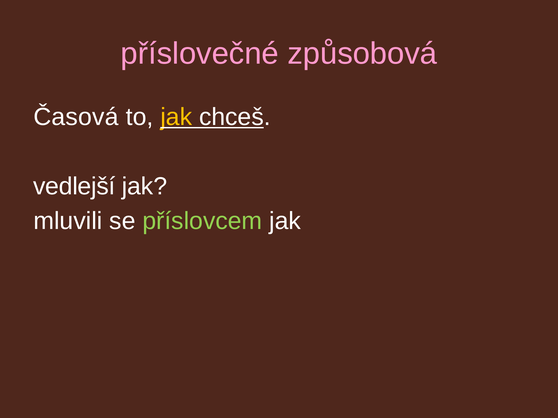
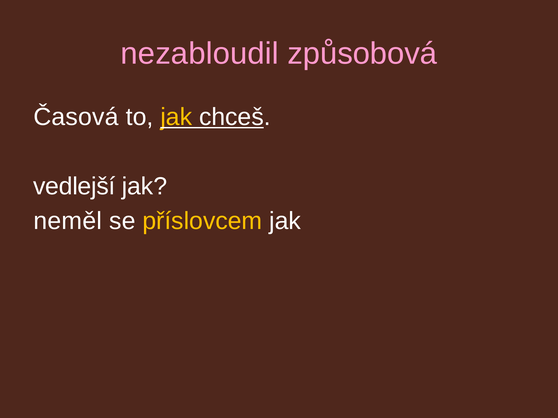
příslovečné: příslovečné -> nezabloudil (200, 54)
mluvili: mluvili -> neměl (68, 221)
příslovcem colour: light green -> yellow (202, 221)
